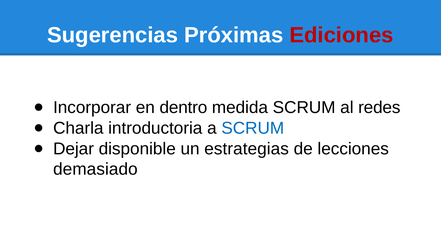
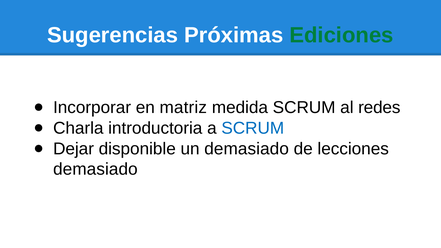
Ediciones colour: red -> green (342, 35)
dentro: dentro -> matriz (183, 108)
un estrategias: estrategias -> demasiado (247, 149)
